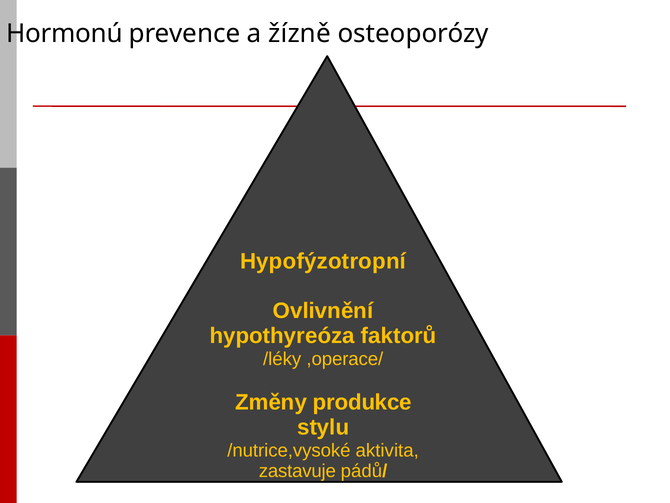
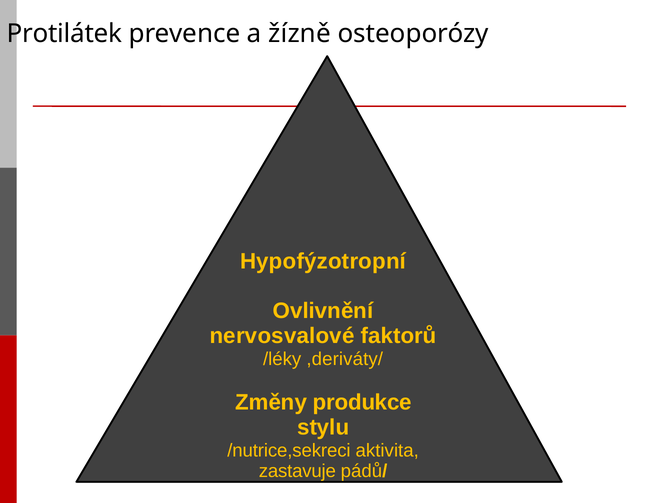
Hormonú: Hormonú -> Protilátek (64, 33)
hypothyreóza: hypothyreóza -> nervosvalové (282, 336)
,operace/: ,operace/ -> ,deriváty/ (345, 359)
/nutrice,vysoké: /nutrice,vysoké -> /nutrice,sekreci (289, 450)
